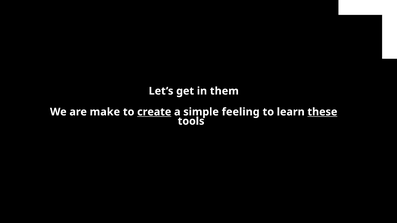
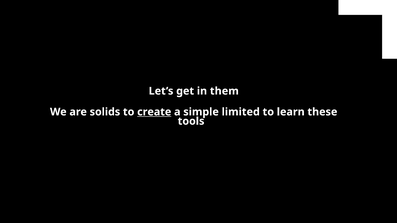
make: make -> solids (105, 112)
feeling: feeling -> limited (241, 112)
these underline: present -> none (322, 112)
